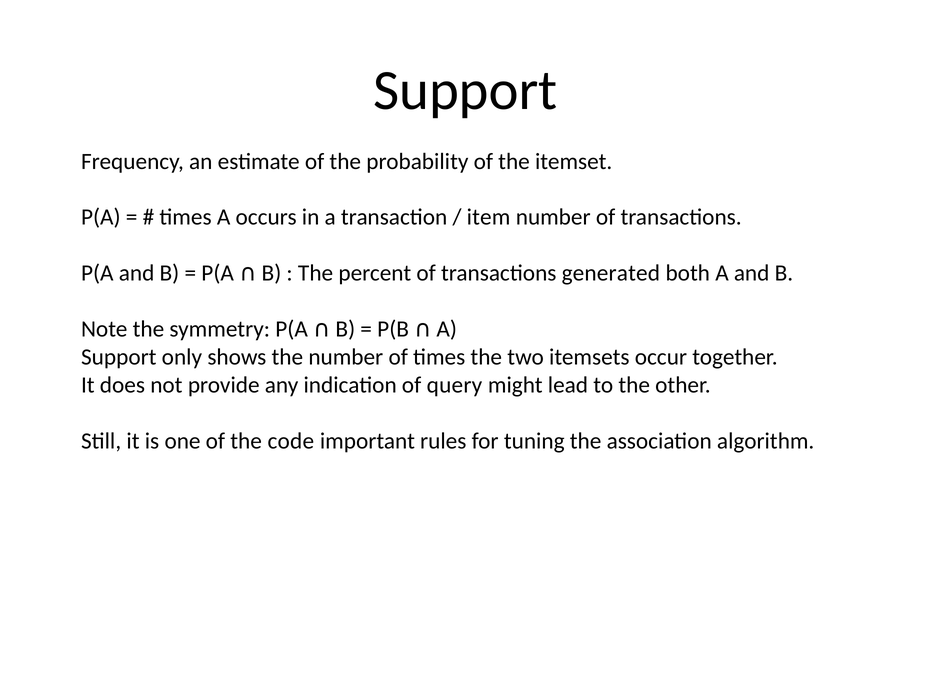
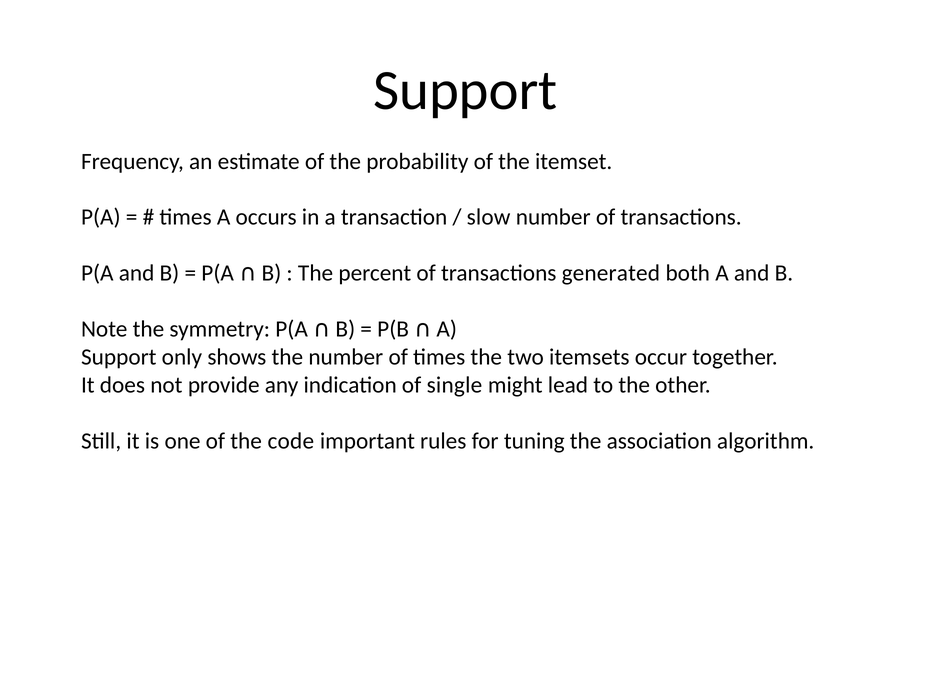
item: item -> slow (489, 217)
query: query -> single (454, 385)
